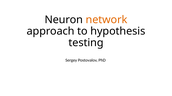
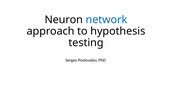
network colour: orange -> blue (107, 20)
